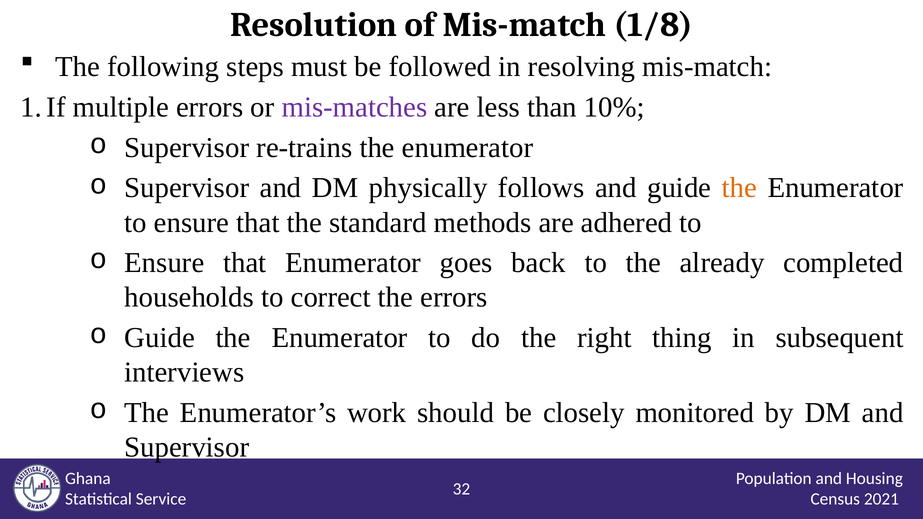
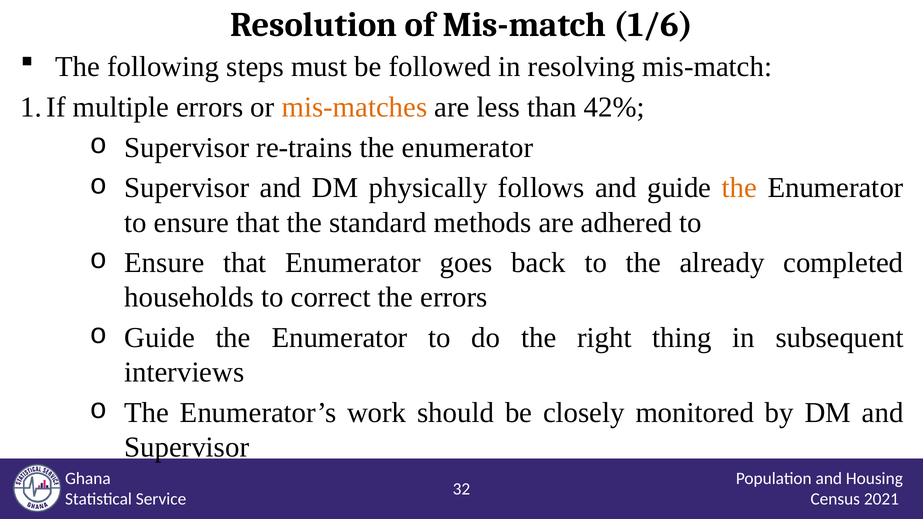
1/8: 1/8 -> 1/6 (653, 25)
mis-matches colour: purple -> orange (354, 107)
10%: 10% -> 42% (614, 107)
